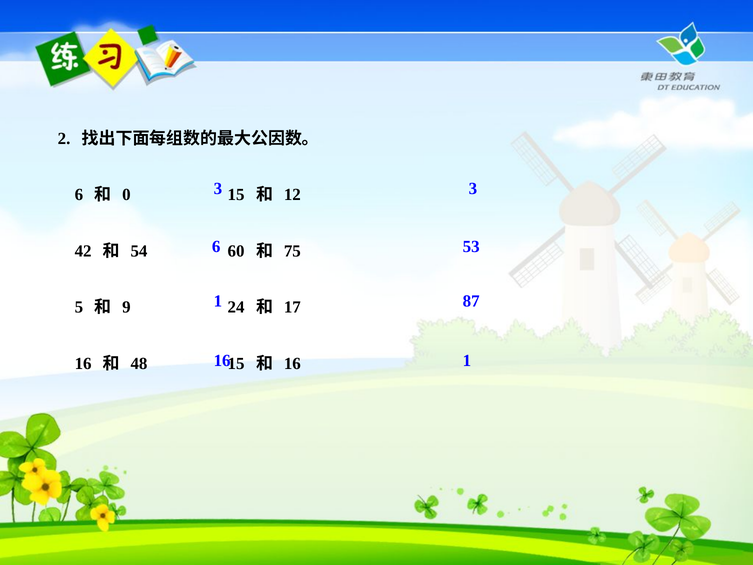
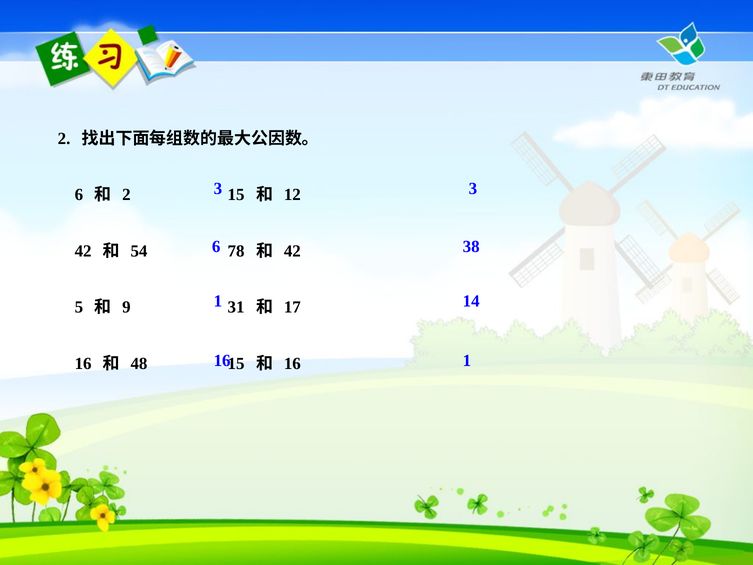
0: 0 -> 2 (126, 195)
53: 53 -> 38 (471, 246)
60: 60 -> 78 (236, 251)
75: 75 -> 42 (292, 251)
87: 87 -> 14 (471, 301)
24: 24 -> 31 (236, 307)
